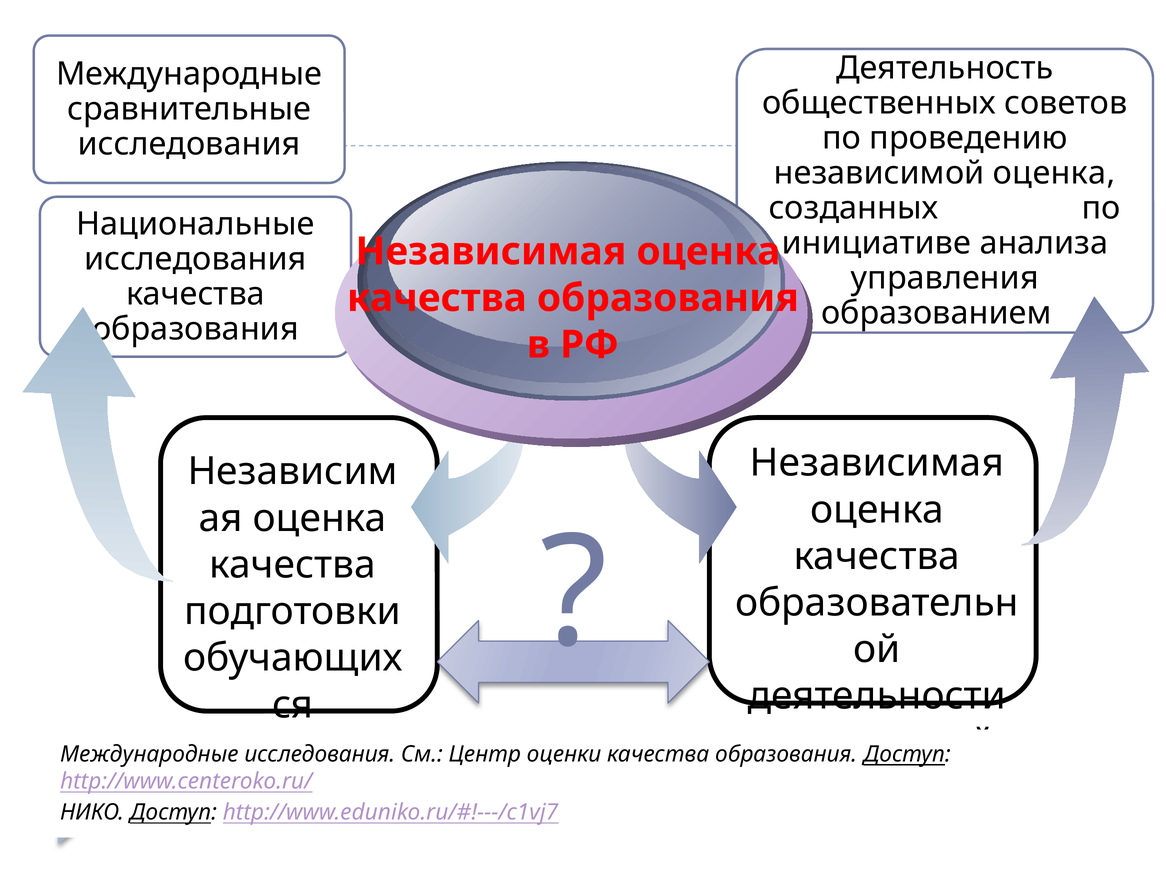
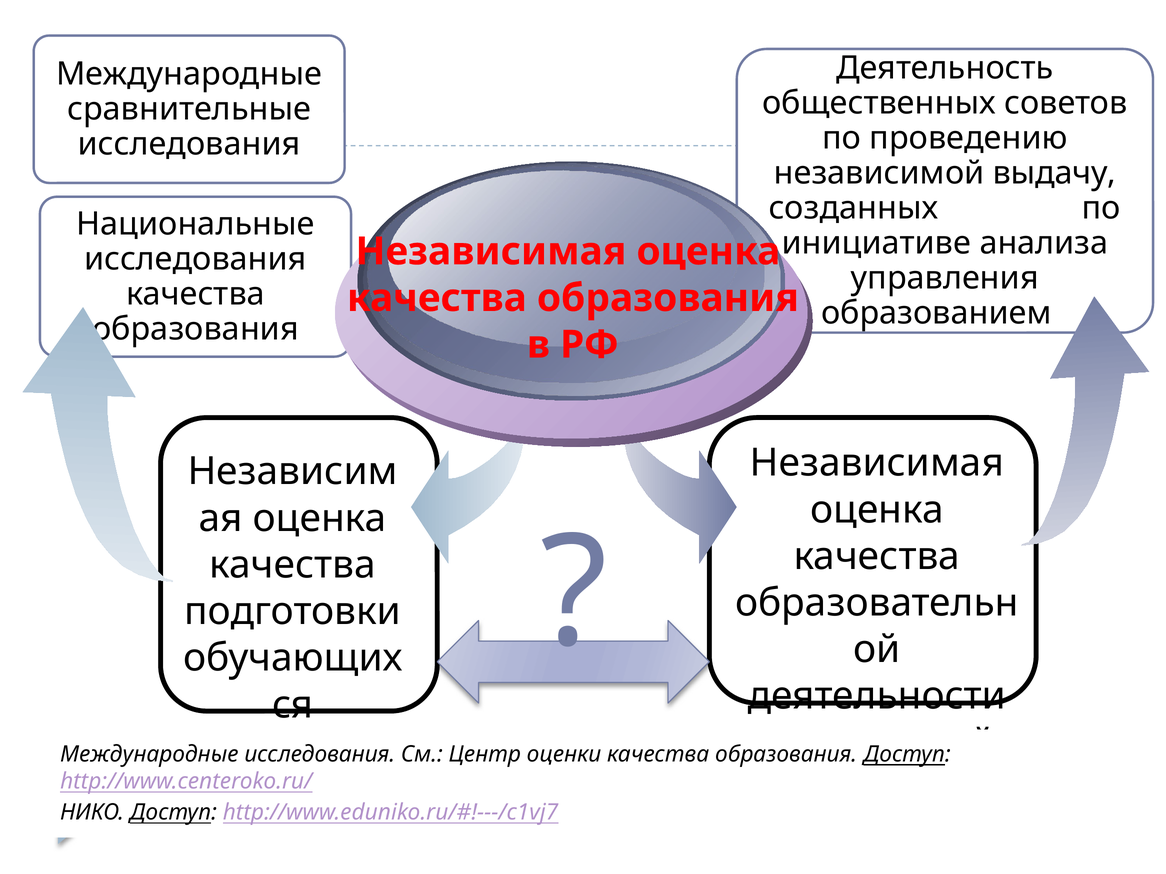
оценка: оценка -> выдачу (1054, 173)
